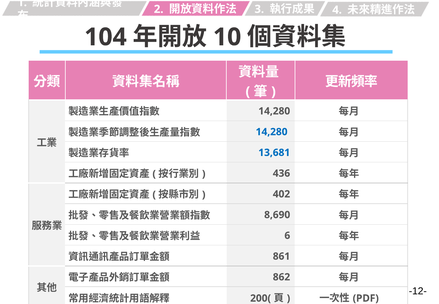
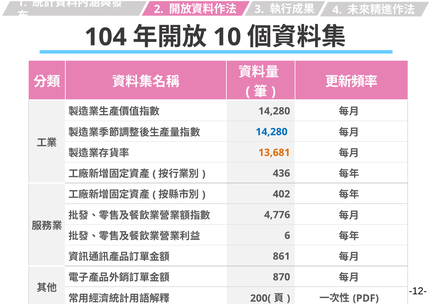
13,681 colour: blue -> orange (274, 153)
8,690: 8,690 -> 4,776 (277, 215)
862: 862 -> 870 (281, 277)
